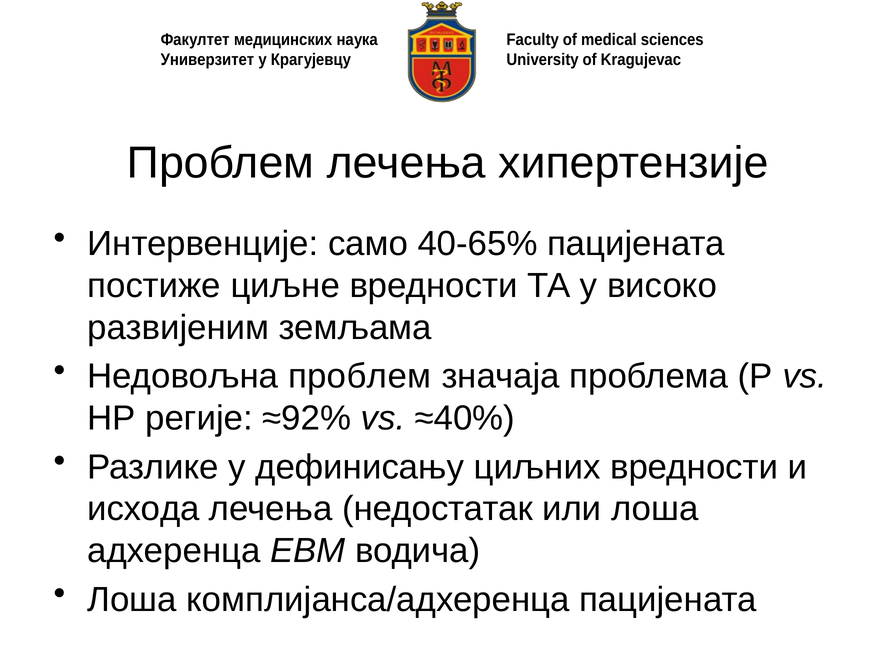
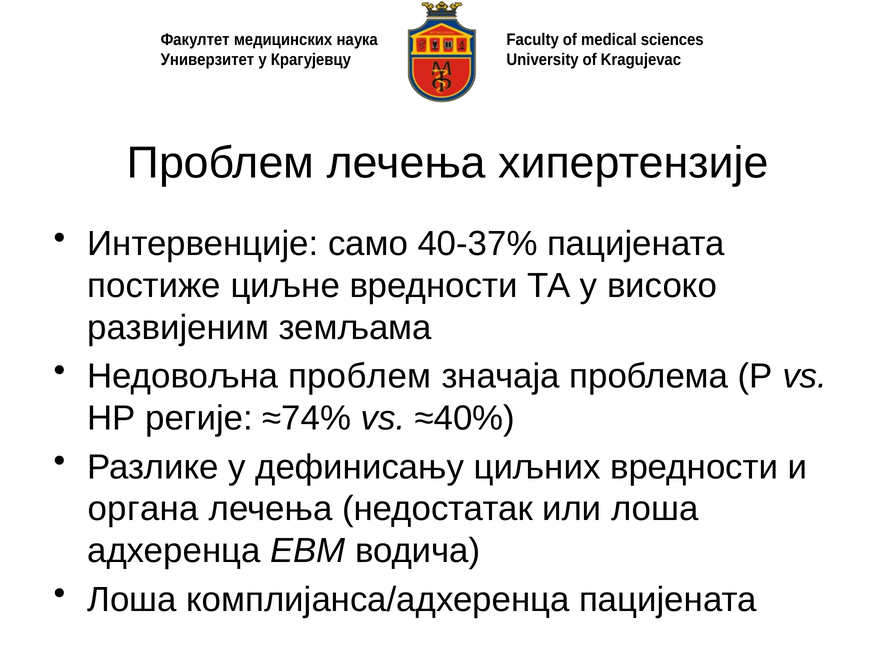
40-65%: 40-65% -> 40-37% (478, 244)
≈92%: ≈92% -> ≈74% (307, 418)
исхода: исхода -> органа (143, 509)
